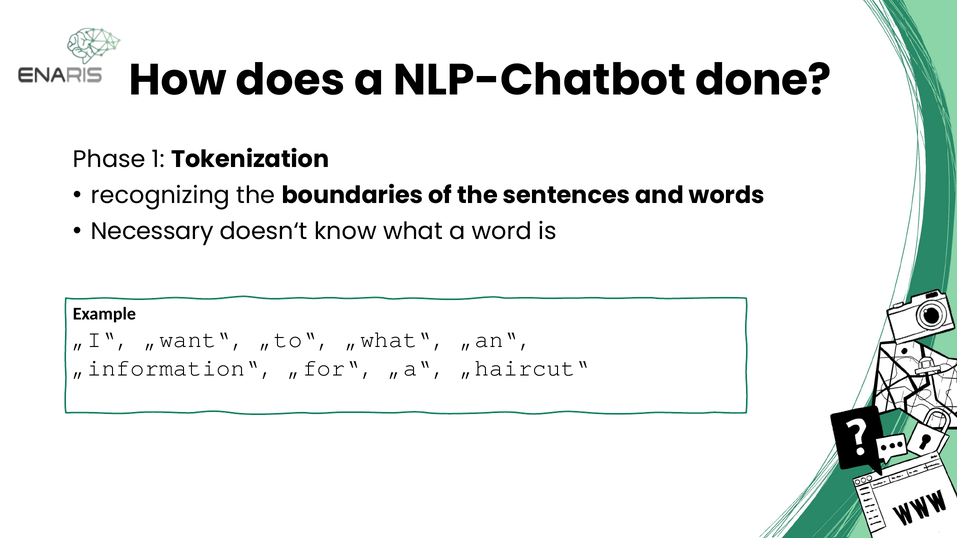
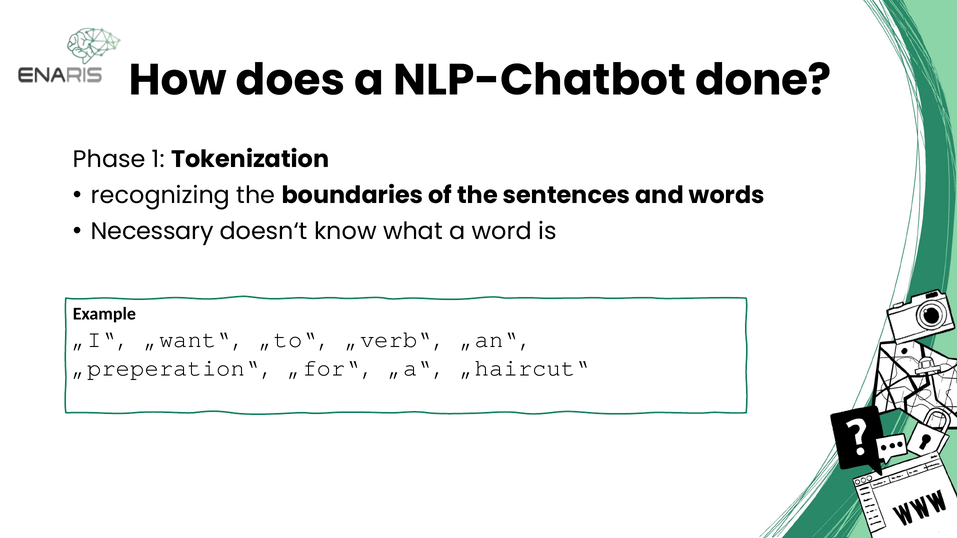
„what“: „what“ -> „verb“ (396, 339)
„information“: „information“ -> „preperation“ (173, 368)
